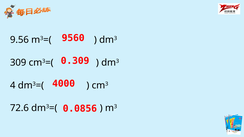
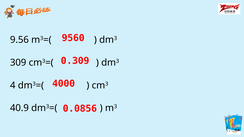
72.6: 72.6 -> 40.9 (19, 108)
